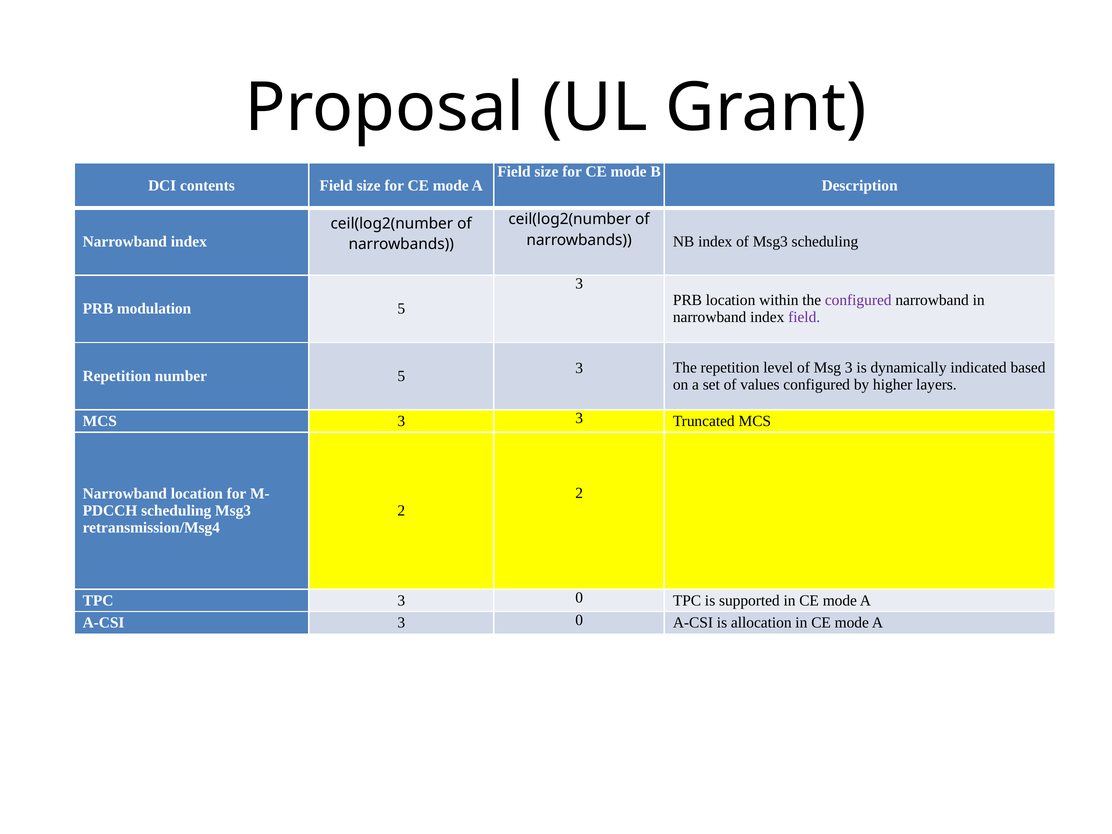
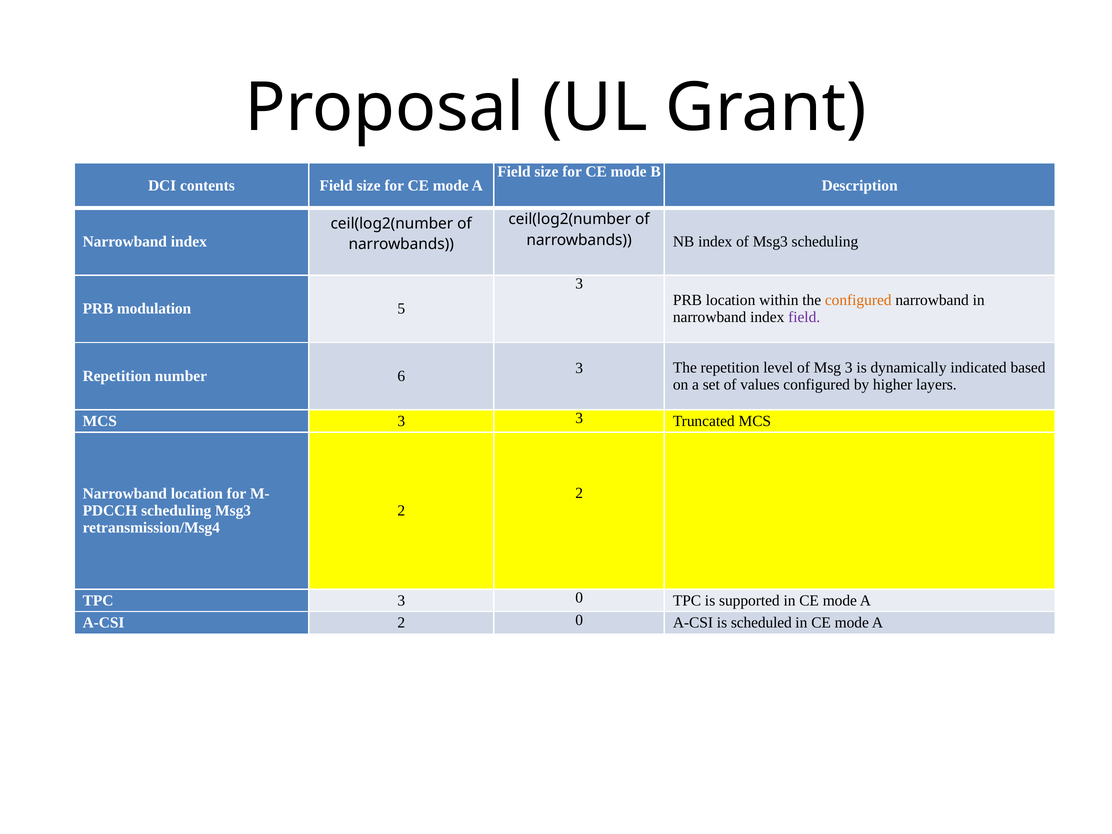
configured colour: purple -> orange (858, 300)
number 5: 5 -> 6 (401, 376)
A-CSI 3: 3 -> 2 (401, 623)
allocation: allocation -> scheduled (761, 623)
